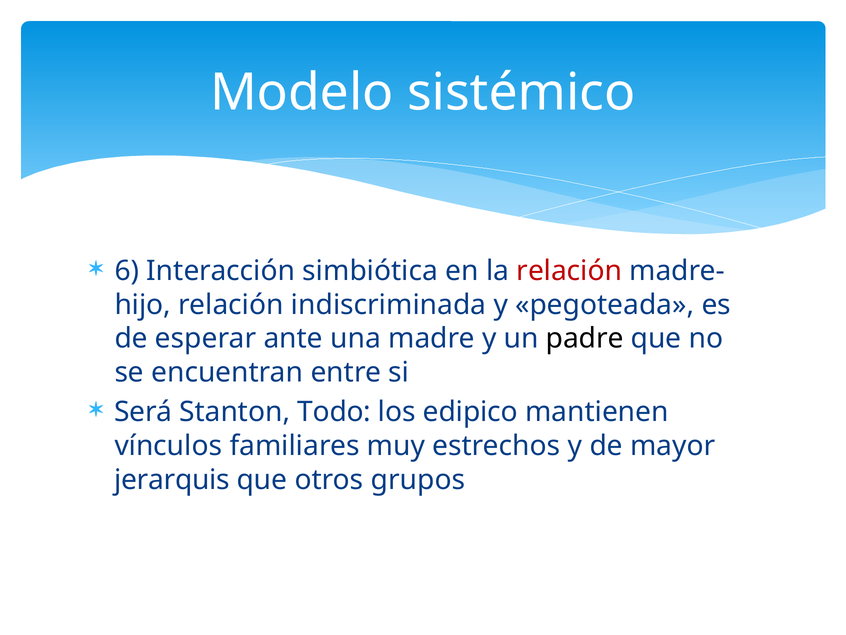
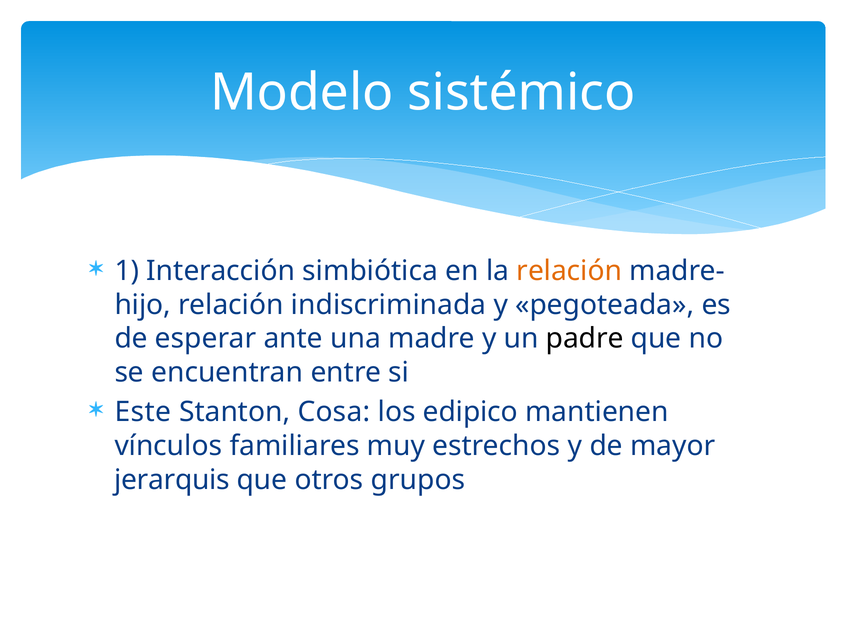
6: 6 -> 1 (127, 271)
relación colour: red -> orange (569, 271)
Será: Será -> Este (143, 412)
Todo: Todo -> Cosa (334, 412)
